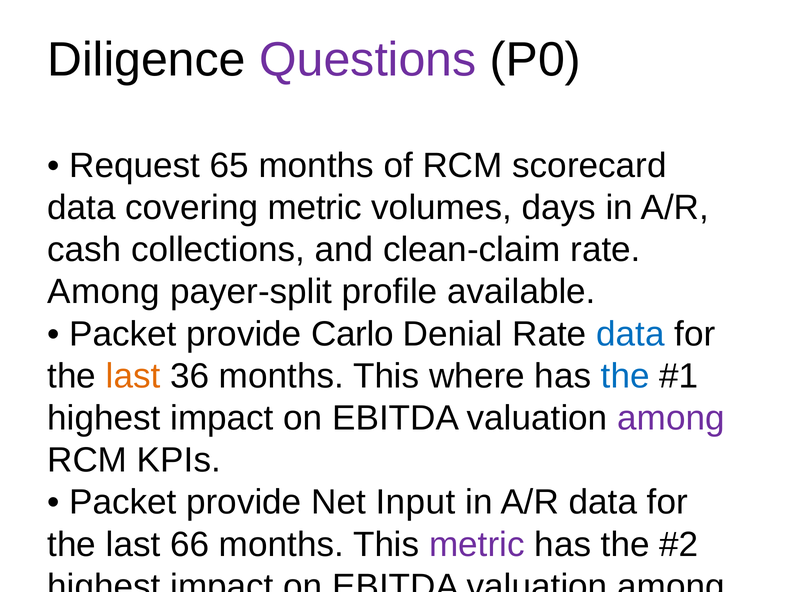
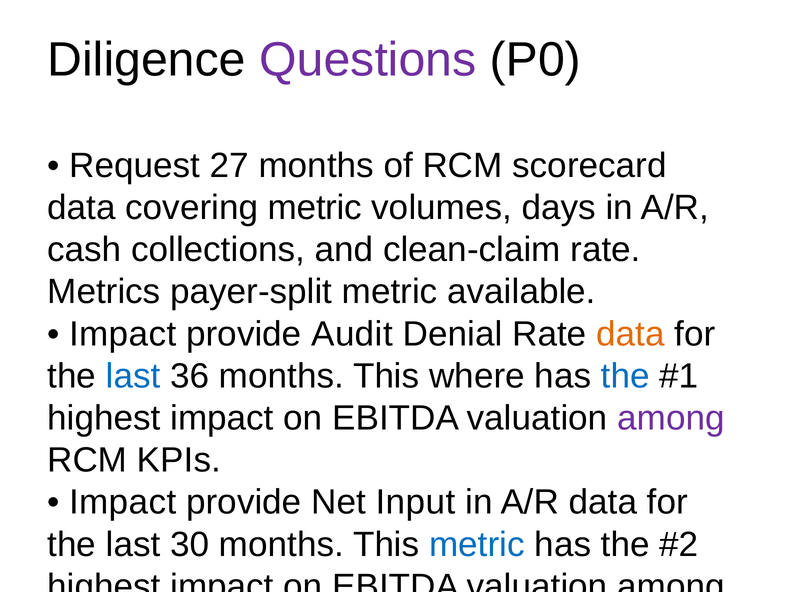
65: 65 -> 27 (229, 166)
Among: Among -> Metrics (104, 292)
payer-split profile: profile -> metric (390, 292)
Packet: Packet -> Impact (123, 334)
Carlo: Carlo -> Audit (352, 334)
data colour: blue -> orange (630, 334)
last colour: orange -> blue (133, 376)
Packet: Packet -> Impact (123, 503)
66: 66 -> 30 (190, 545)
metric colour: purple -> blue (477, 545)
